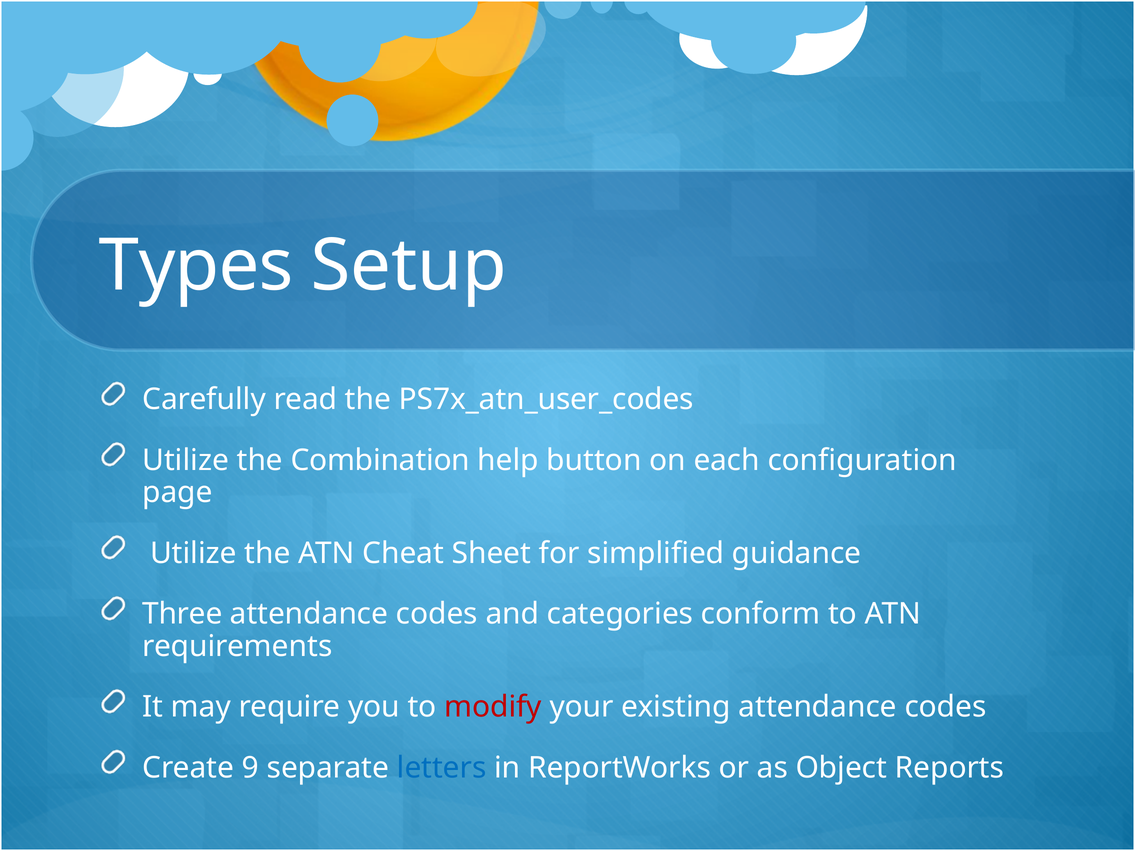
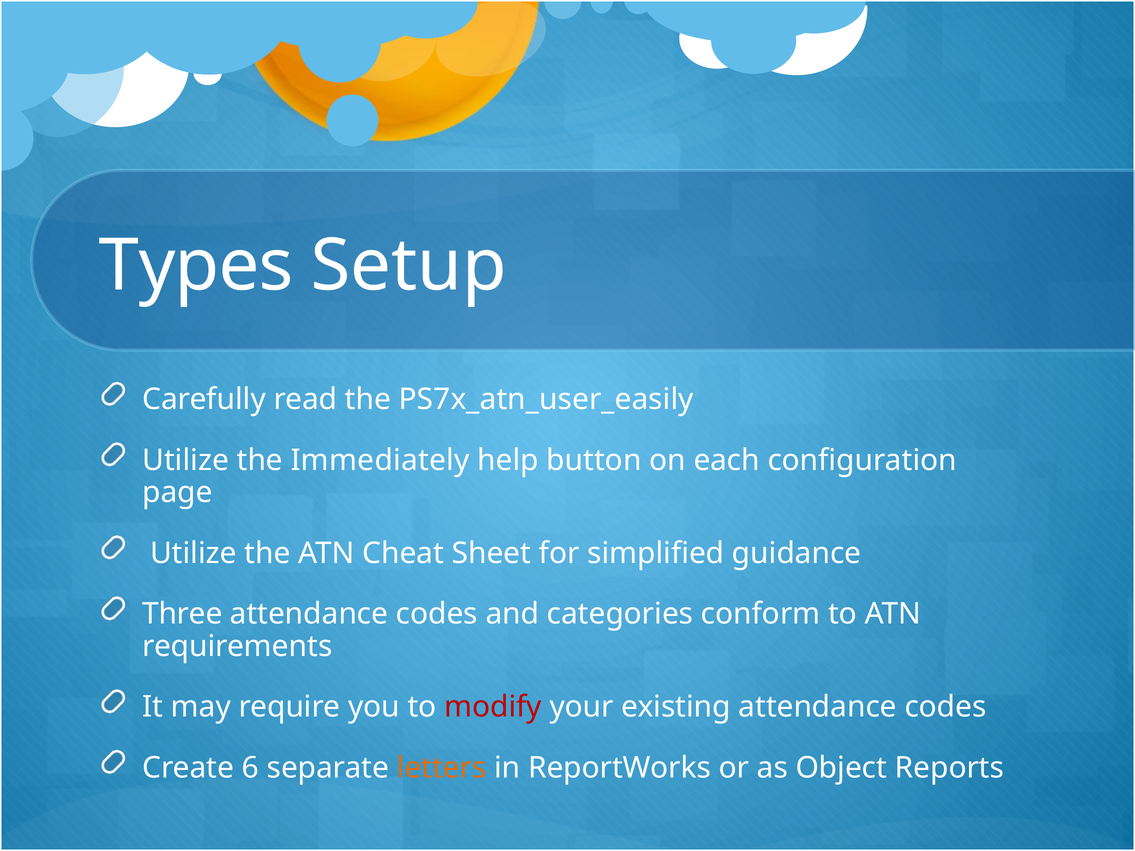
PS7x_atn_user_codes: PS7x_atn_user_codes -> PS7x_atn_user_easily (546, 400)
Combination: Combination -> Immediately (380, 460)
9: 9 -> 6 (250, 768)
letters colour: blue -> orange (442, 768)
